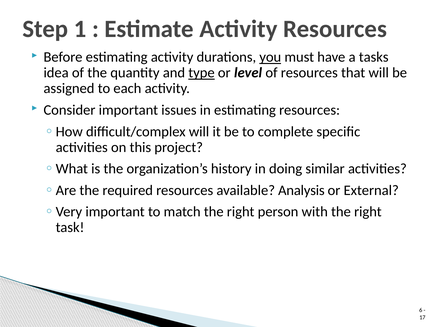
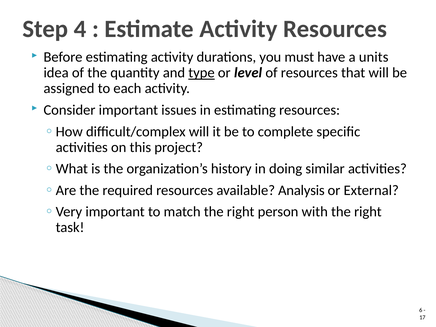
1: 1 -> 4 (80, 29)
you underline: present -> none (270, 57)
tasks: tasks -> units (374, 57)
